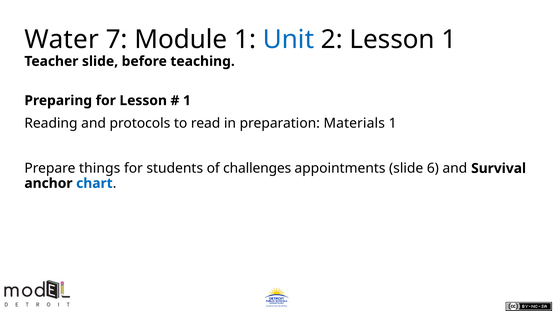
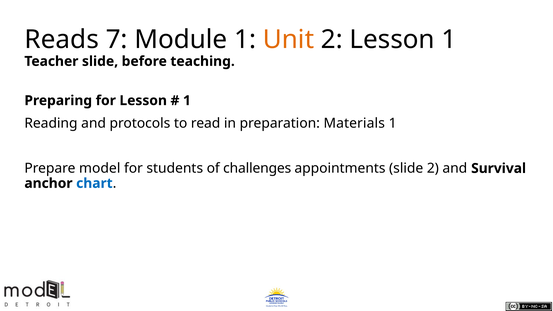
Water: Water -> Reads (62, 40)
Unit colour: blue -> orange (288, 40)
things: things -> model (100, 168)
slide 6: 6 -> 2 (433, 168)
